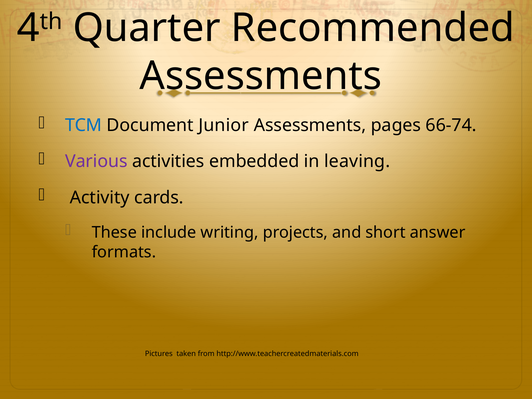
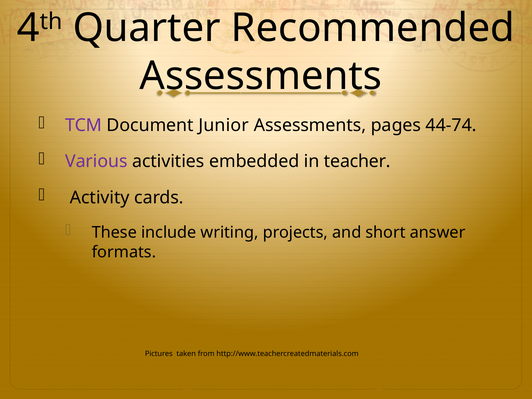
TCM colour: blue -> purple (84, 125)
66-74: 66-74 -> 44-74 (451, 125)
leaving: leaving -> teacher (357, 161)
